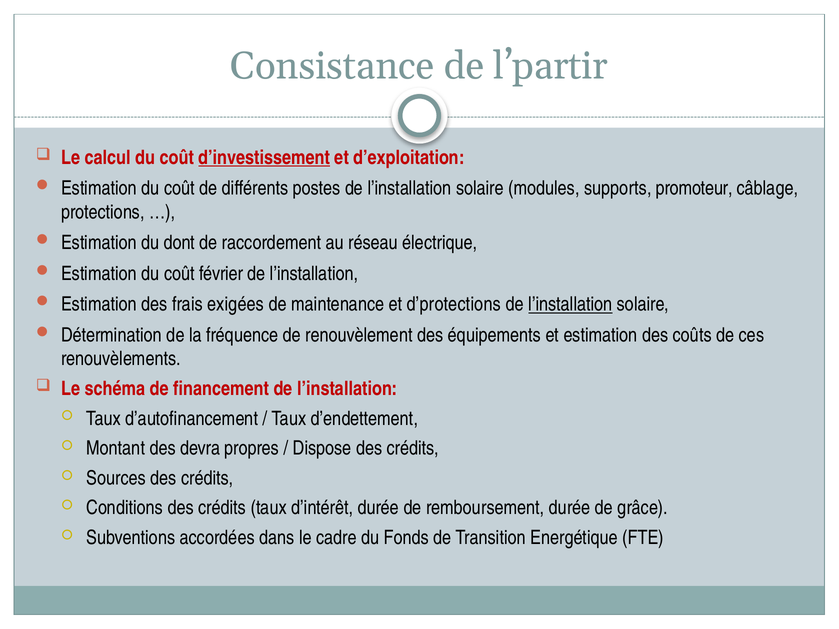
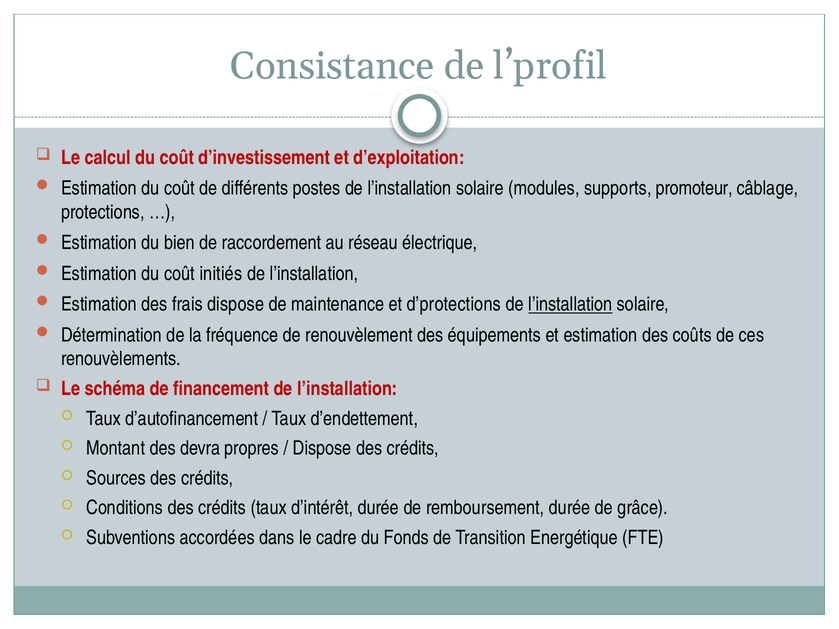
l’partir: l’partir -> l’profil (550, 66)
d’investissement underline: present -> none (264, 158)
dont: dont -> bien (179, 243)
février: février -> initiés (221, 274)
frais exigées: exigées -> dispose (236, 304)
